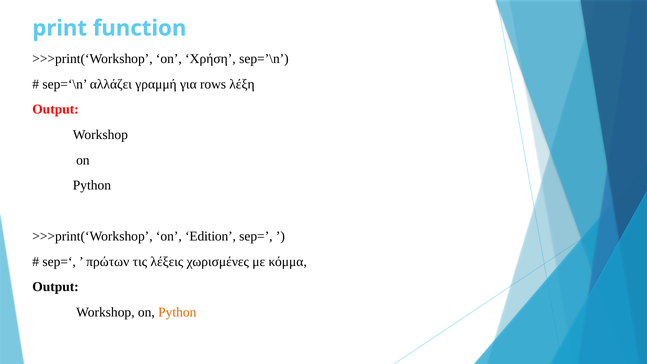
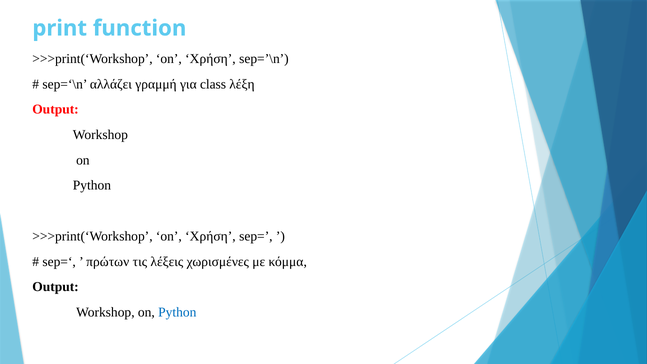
rows: rows -> class (213, 84)
Edition: Edition -> Χρήση (210, 236)
Python colour: orange -> blue (177, 312)
